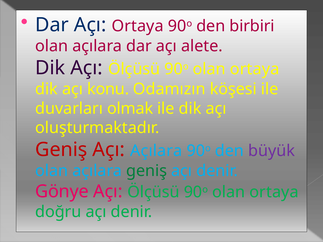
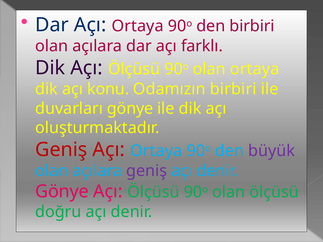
alete: alete -> farklı (202, 46)
Odamızın köşesi: köşesi -> birbiri (233, 89)
duvarları olmak: olmak -> gönye (130, 109)
Geniş Açı Açılara: Açılara -> Ortaya (156, 151)
geniş colour: green -> purple (147, 171)
ortaya: ortaya -> ölçüsü (274, 192)
